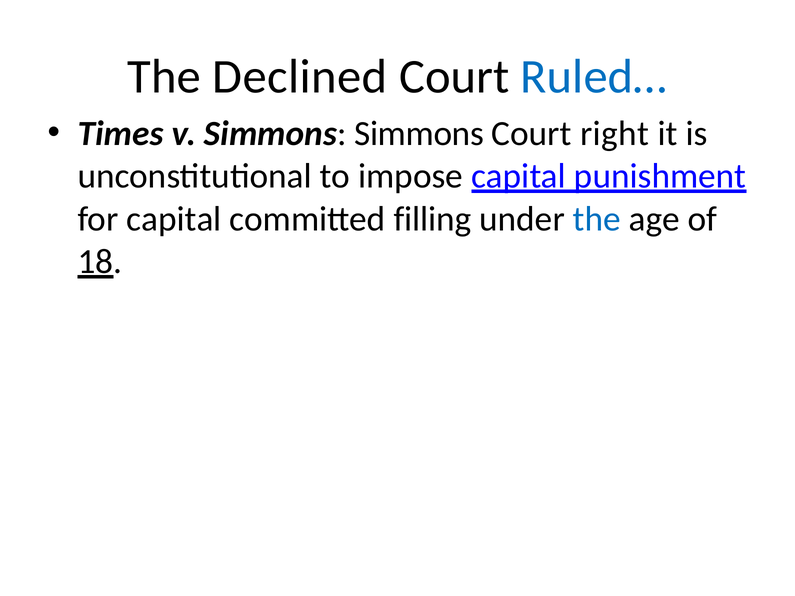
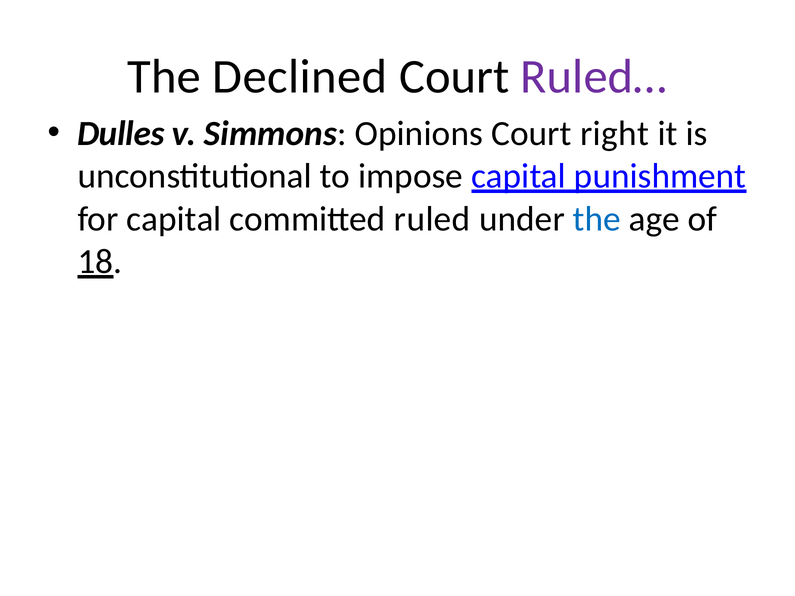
Ruled… colour: blue -> purple (594, 77)
Times: Times -> Dulles (121, 134)
Simmons Simmons: Simmons -> Opinions (419, 134)
filling: filling -> ruled (432, 219)
